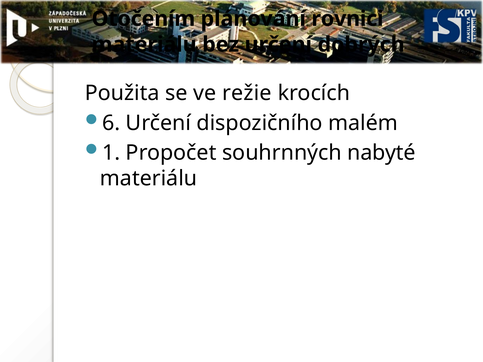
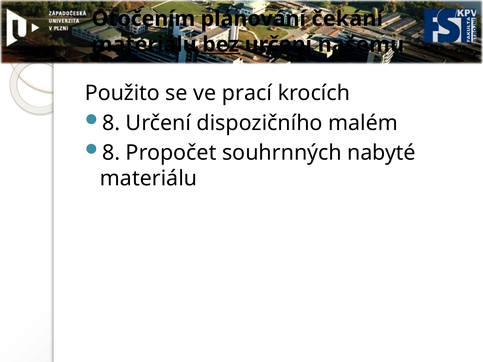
rovnici: rovnici -> čekání (347, 19)
bez underline: none -> present (221, 45)
dobrých: dobrých -> našemu (361, 45)
Použita: Použita -> Použito (122, 93)
režie: režie -> prací (247, 93)
6: 6 -> 8 (111, 123)
1: 1 -> 8 (111, 153)
